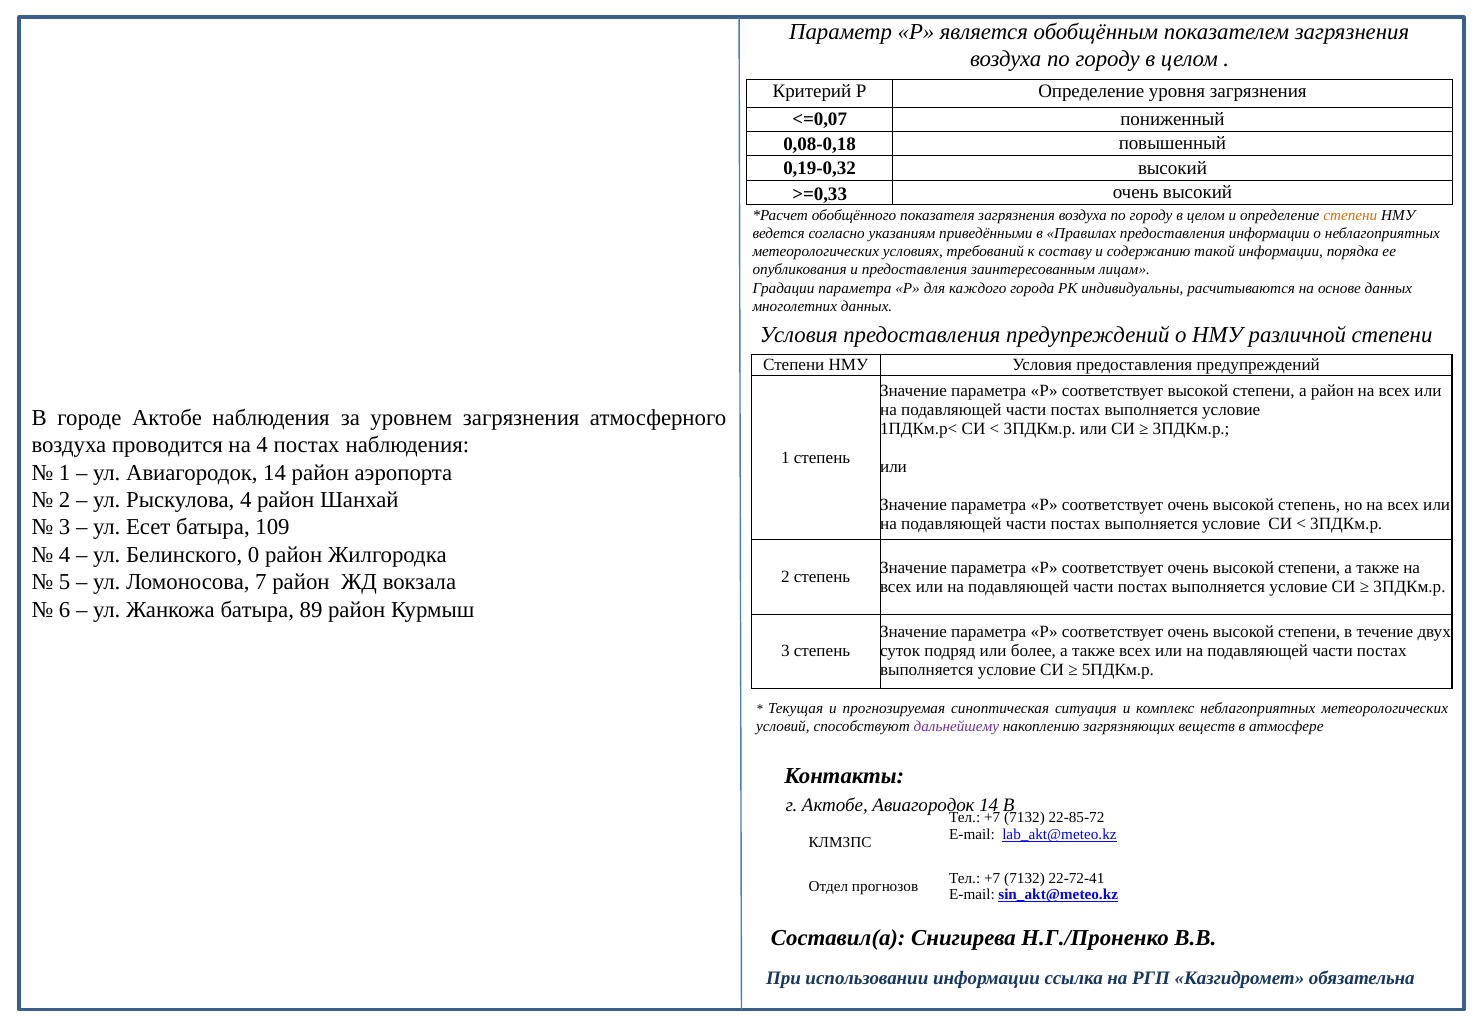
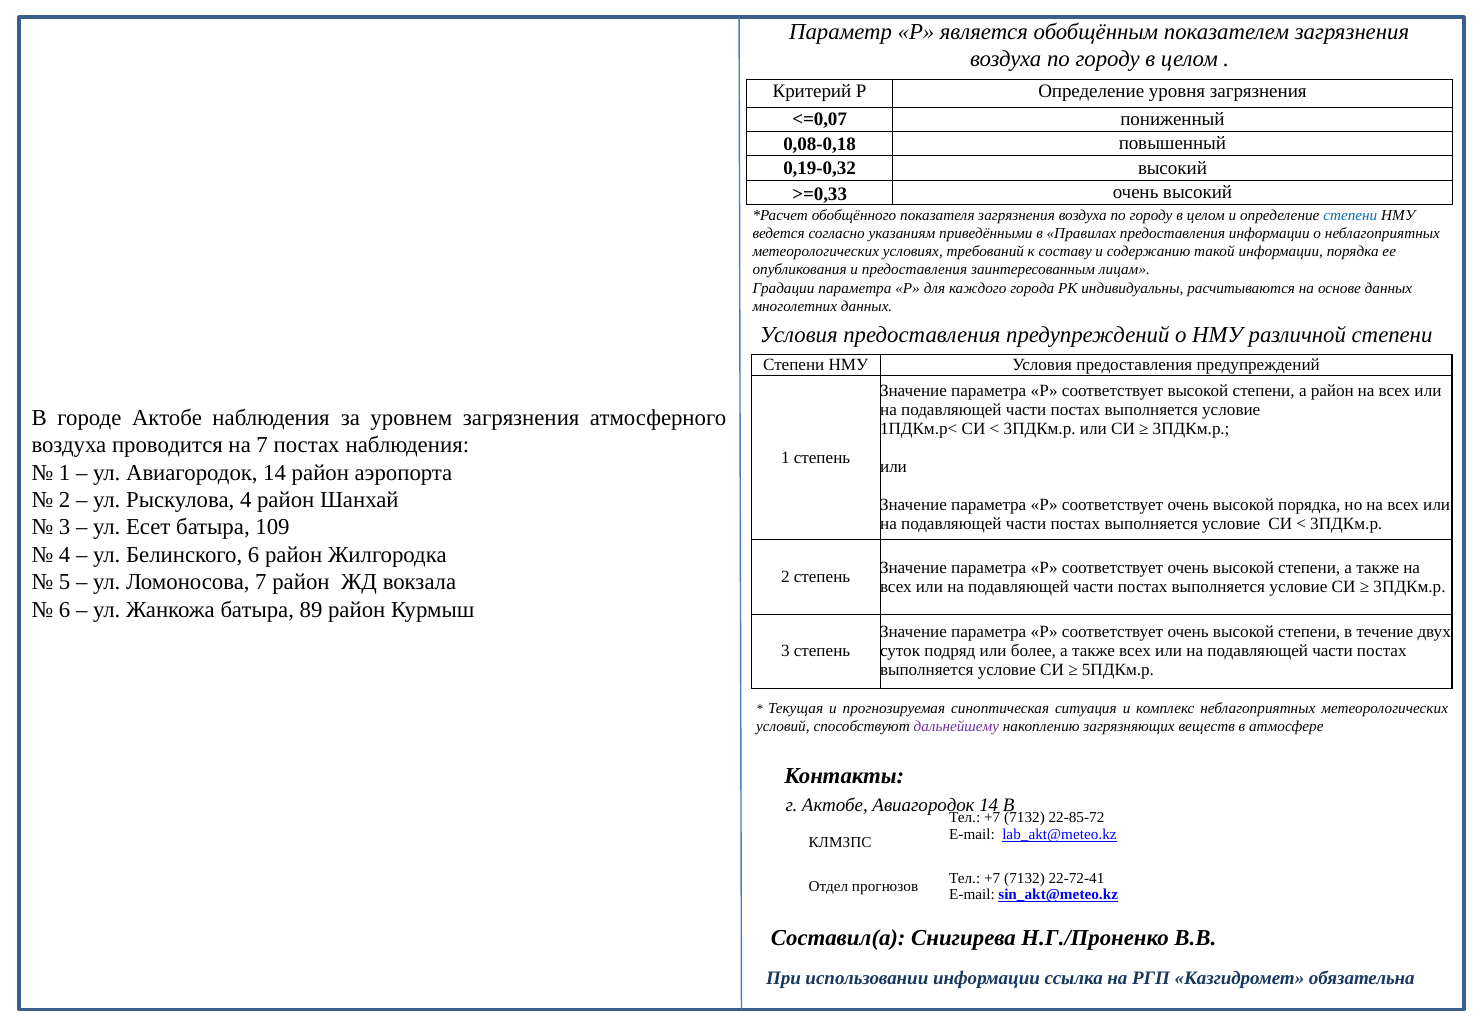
степени colour: orange -> blue (1350, 215)
на 4: 4 -> 7 (262, 445)
высокой степень: степень -> порядка (1309, 505)
Белинского 0: 0 -> 6 (254, 555)
